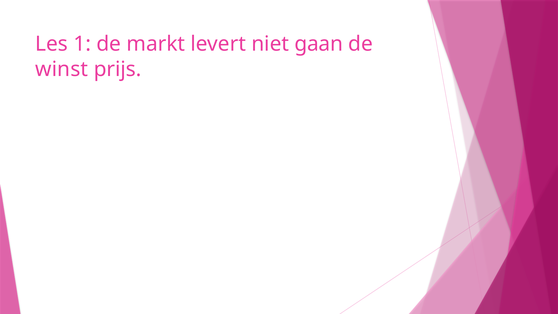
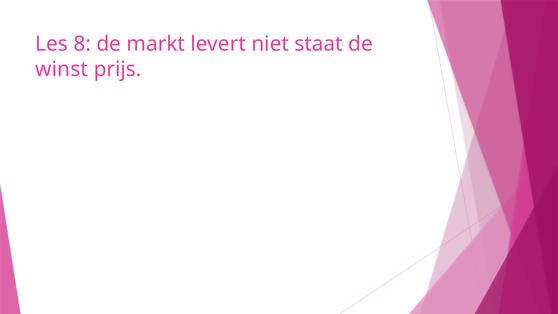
1: 1 -> 8 (82, 44)
gaan: gaan -> staat (319, 44)
